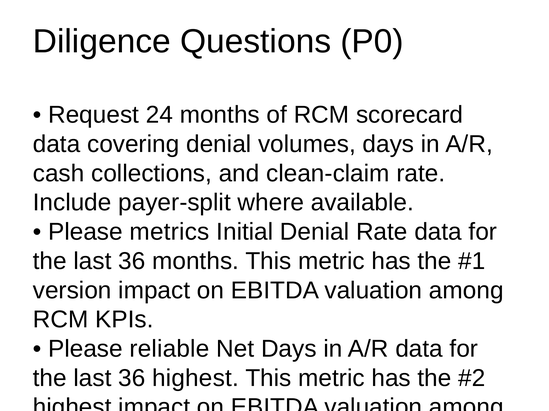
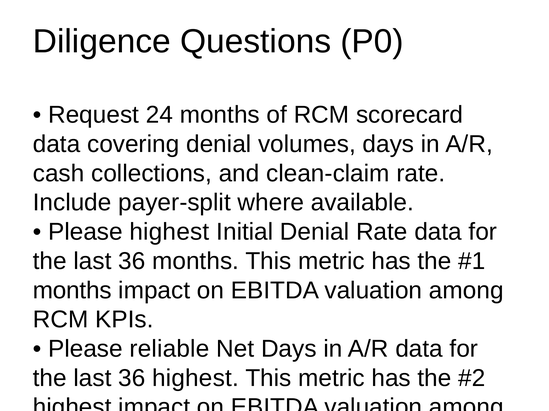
Please metrics: metrics -> highest (169, 232)
version: version -> months (72, 291)
